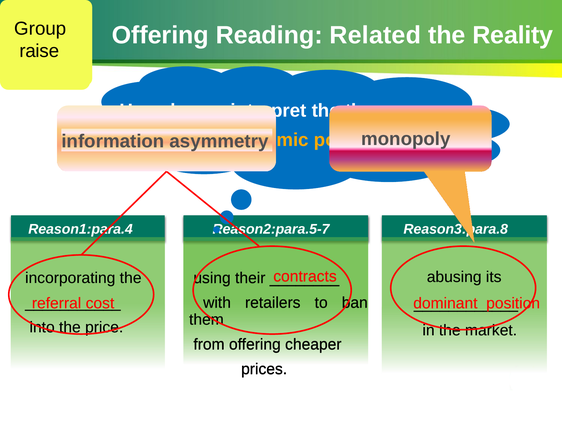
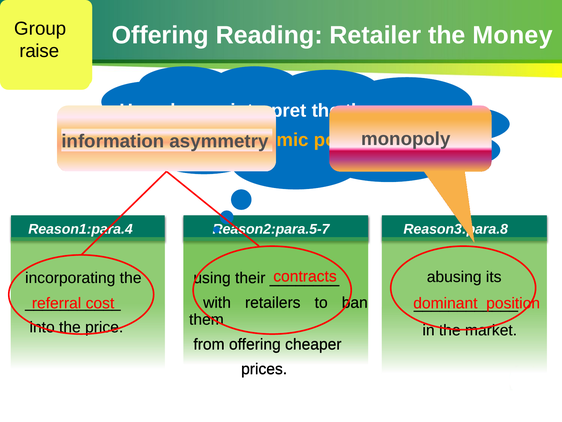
Related: Related -> Retailer (375, 35)
Reality: Reality -> Money (513, 35)
